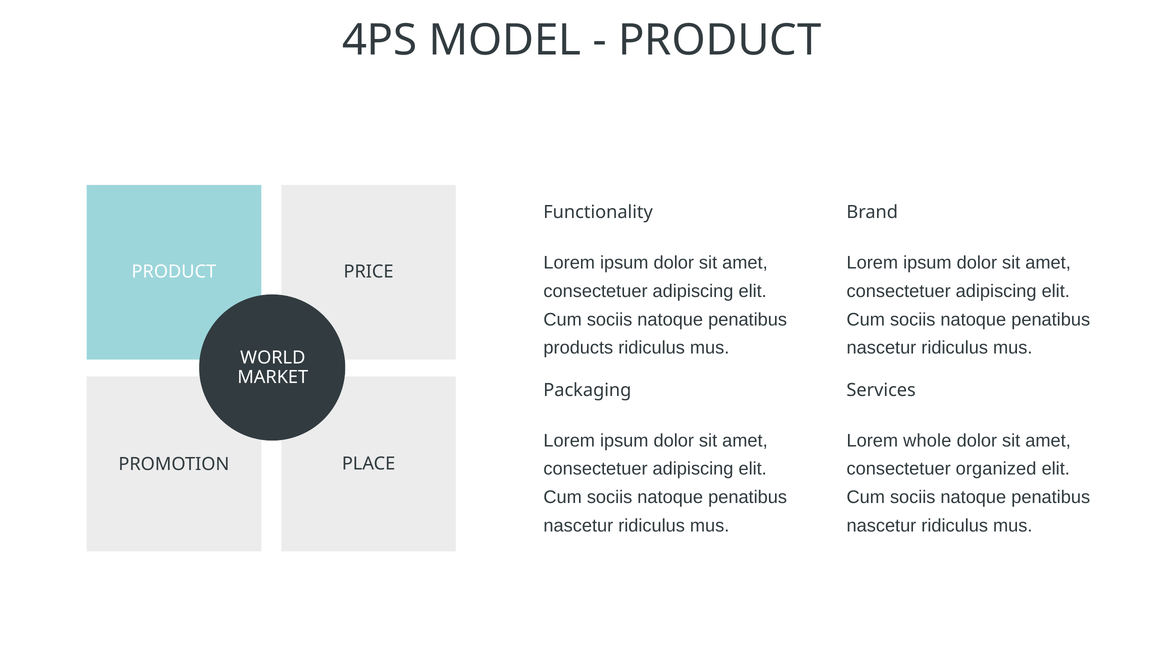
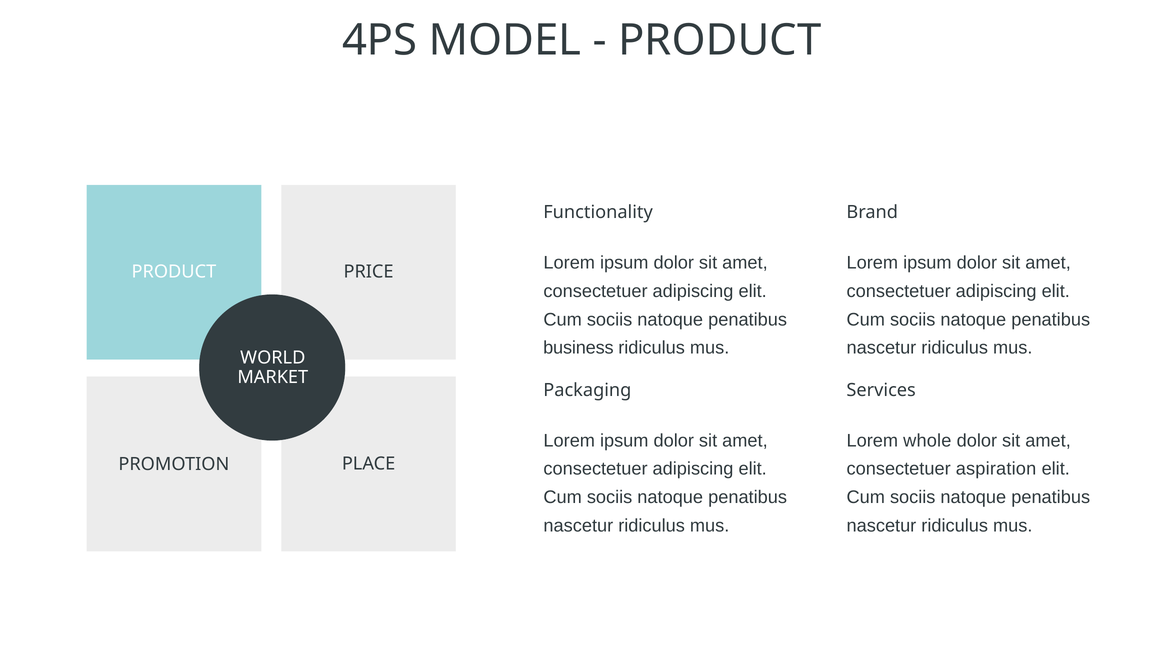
products: products -> business (578, 348)
organized: organized -> aspiration (996, 469)
